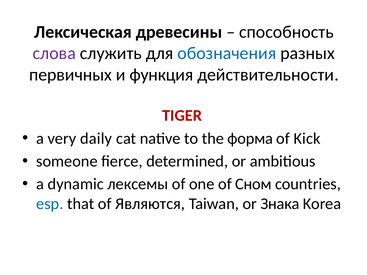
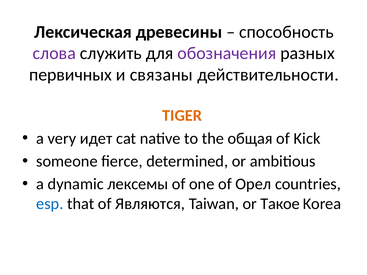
обозначения colour: blue -> purple (227, 53)
функция: функция -> связаны (161, 75)
TIGER colour: red -> orange (182, 116)
daily: daily -> идет (96, 139)
форма: форма -> общая (250, 139)
Сном: Сном -> Орел (253, 184)
Знака: Знака -> Такое (280, 204)
